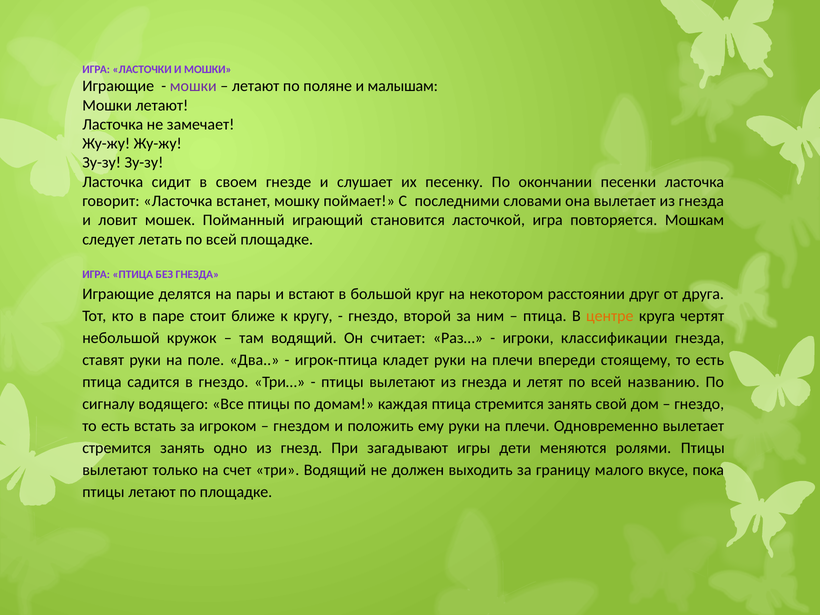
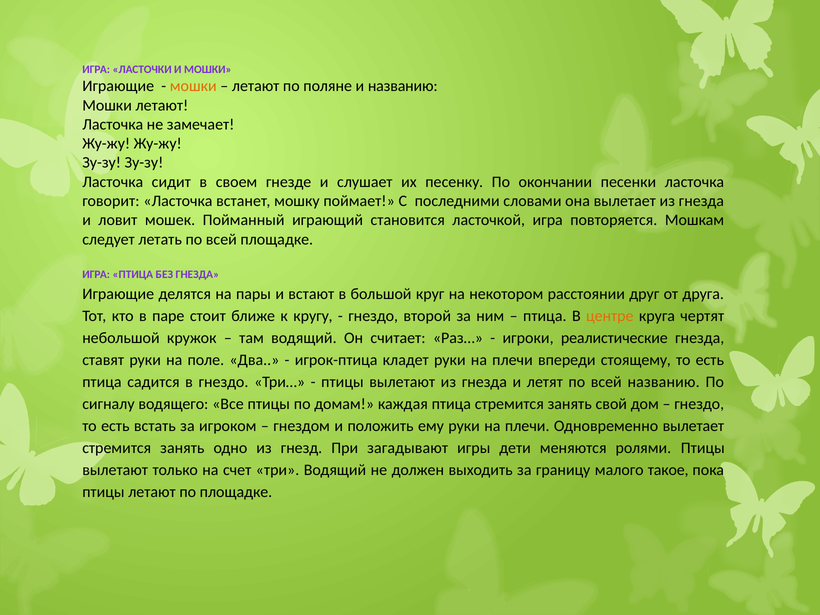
мошки colour: purple -> orange (193, 86)
и малышам: малышам -> названию (403, 86)
классификации: классификации -> реалистические (614, 338)
вкусе: вкусе -> такое (668, 470)
